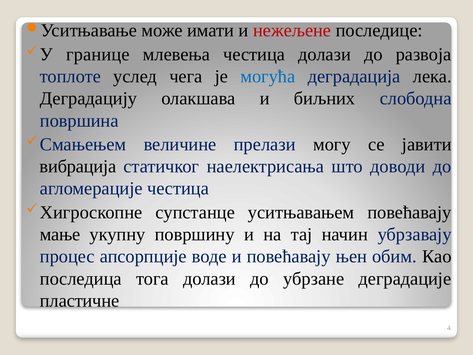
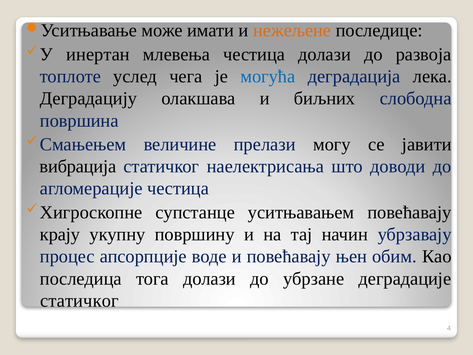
нежељене colour: red -> orange (292, 31)
границе: границе -> инертан (98, 54)
мање: мање -> крају (60, 234)
пластичне: пластичне -> статичког (79, 300)
